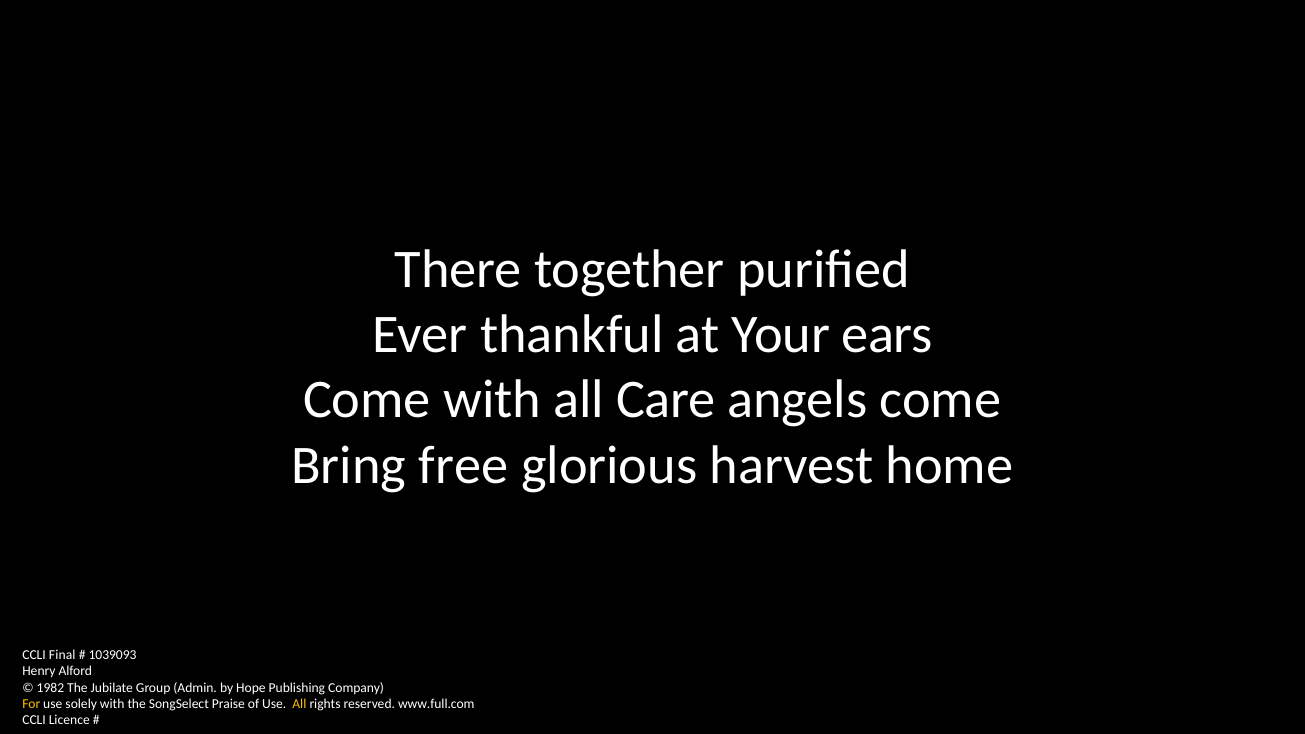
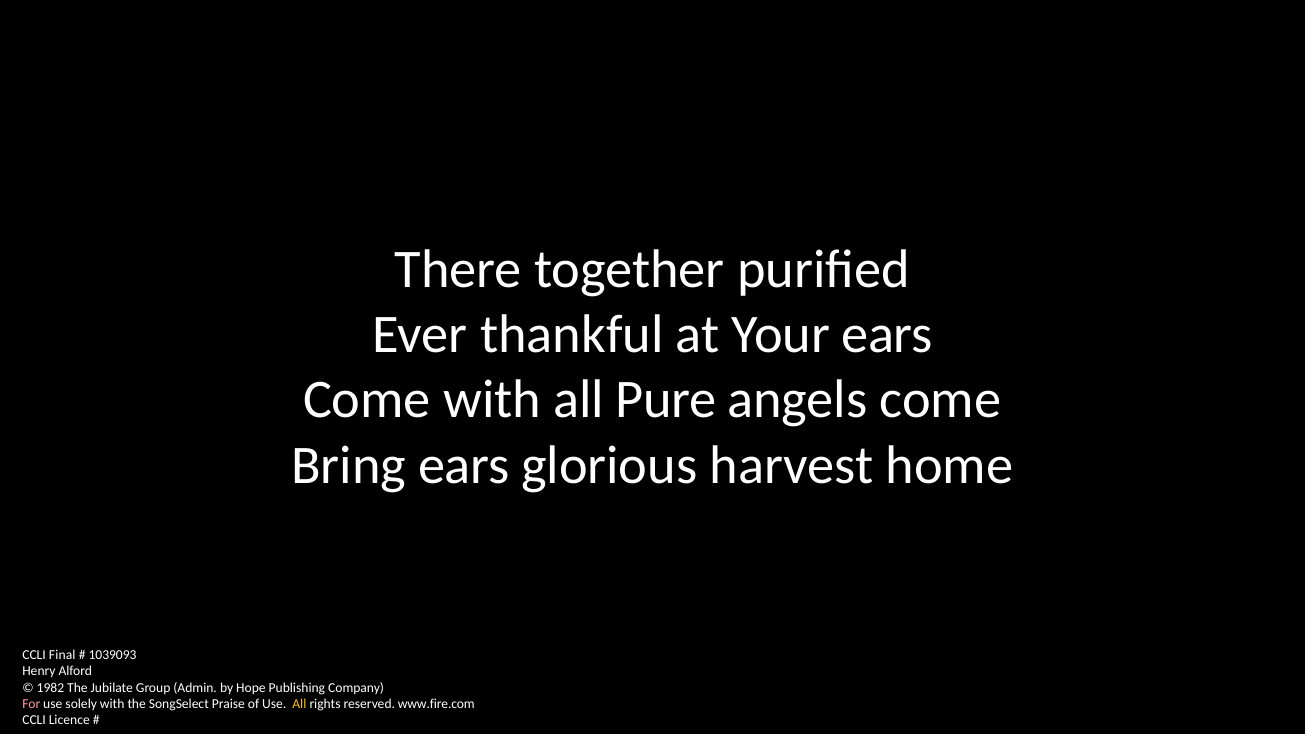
Care: Care -> Pure (666, 400)
Bring free: free -> ears (464, 465)
For colour: yellow -> pink (31, 704)
www.full.com: www.full.com -> www.fire.com (436, 704)
